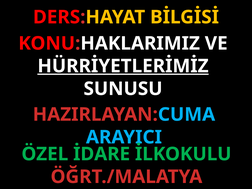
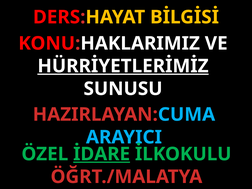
İDARE underline: none -> present (102, 154)
